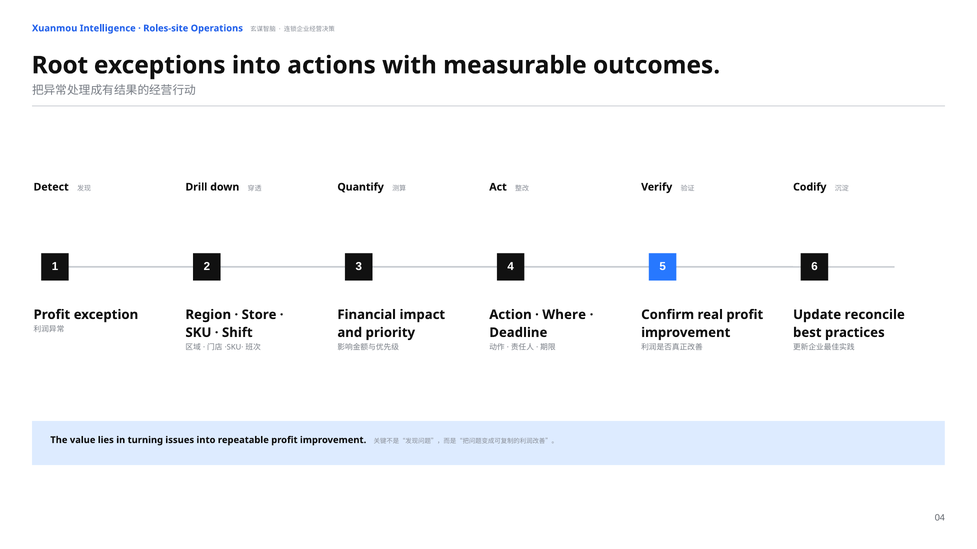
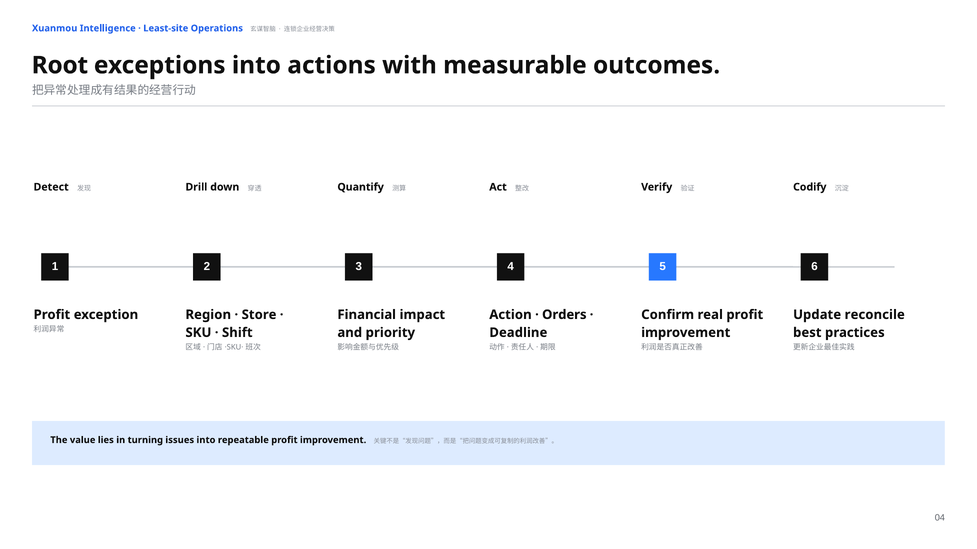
Roles-site: Roles-site -> Least-site (166, 28)
Where: Where -> Orders (564, 315)
